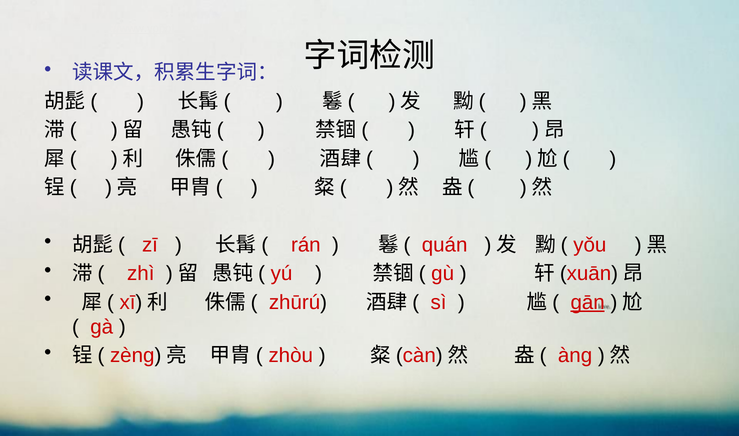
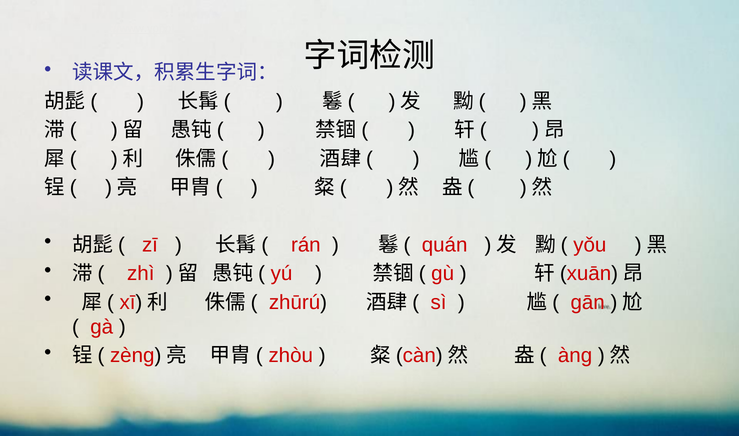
gān underline: present -> none (588, 303)
